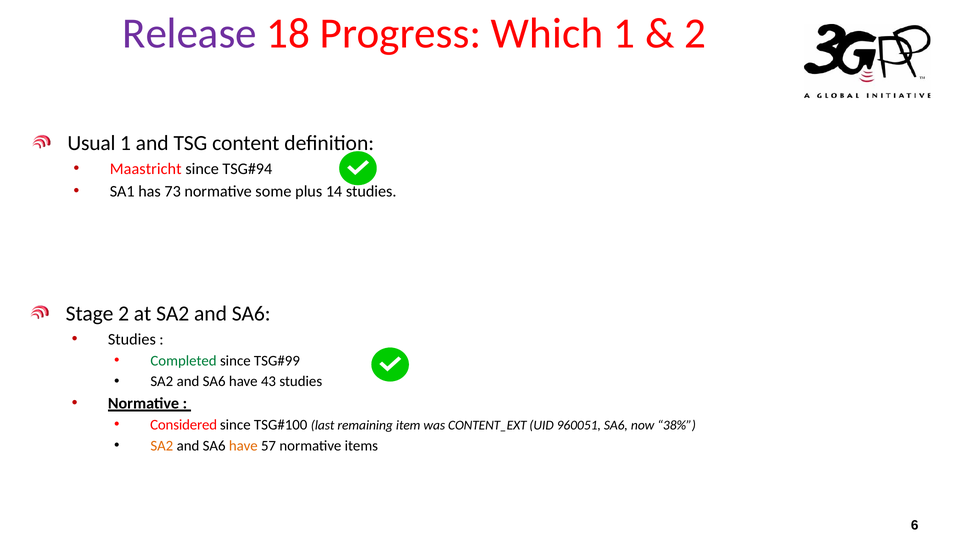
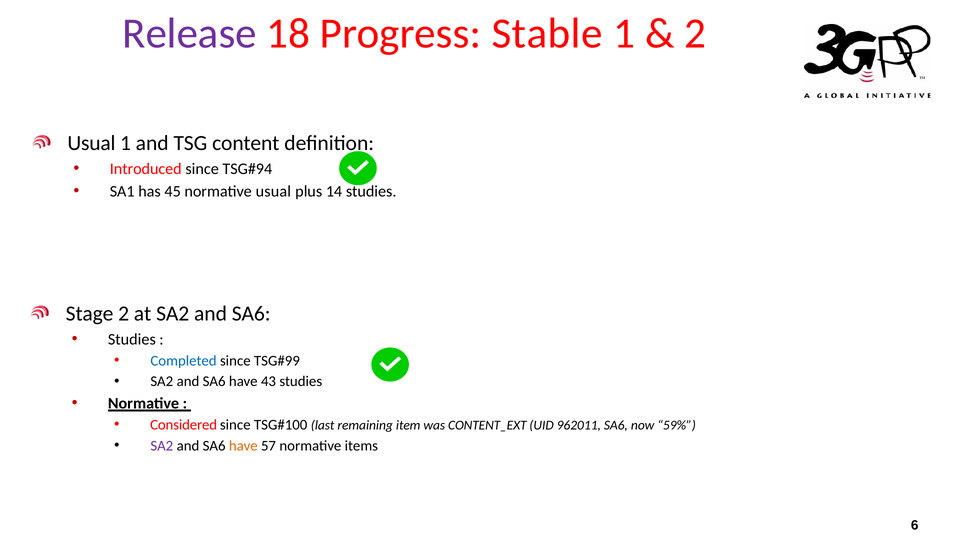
Which: Which -> Stable (547, 34)
Maastricht: Maastricht -> Introduced (146, 169)
73: 73 -> 45 (173, 192)
normative some: some -> usual (273, 192)
Completed colour: green -> blue (184, 361)
960051: 960051 -> 962011 (579, 426)
38%: 38% -> 59% (677, 426)
SA2 colour: orange -> purple (162, 446)
